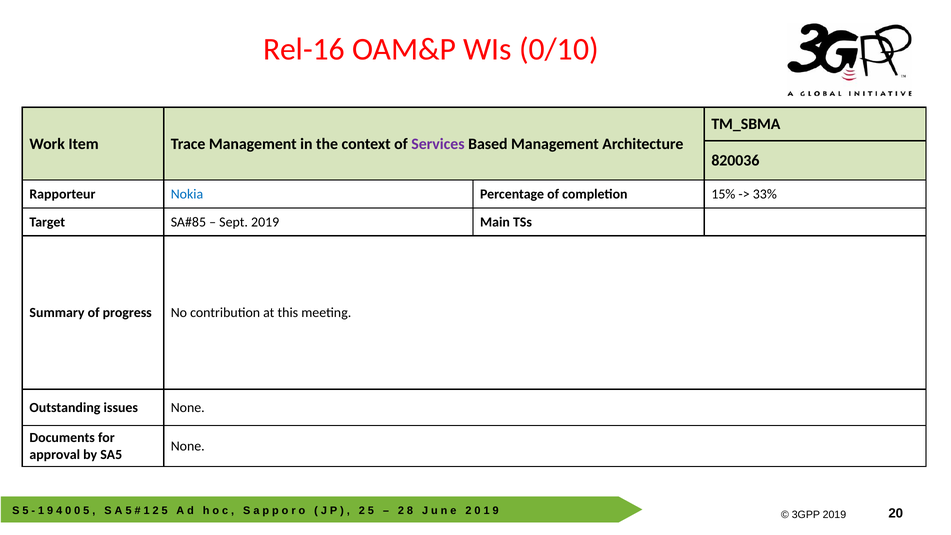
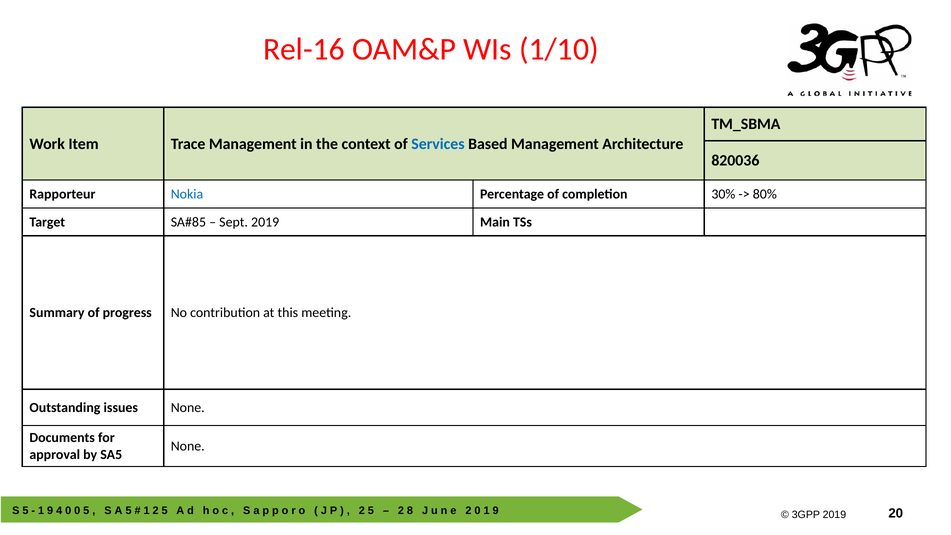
0/10: 0/10 -> 1/10 (559, 49)
Services colour: purple -> blue (438, 144)
15%: 15% -> 30% (723, 194)
33%: 33% -> 80% (765, 194)
